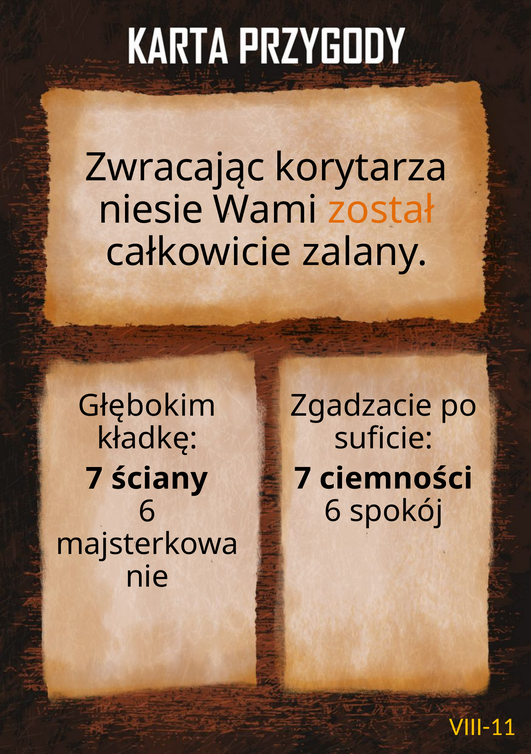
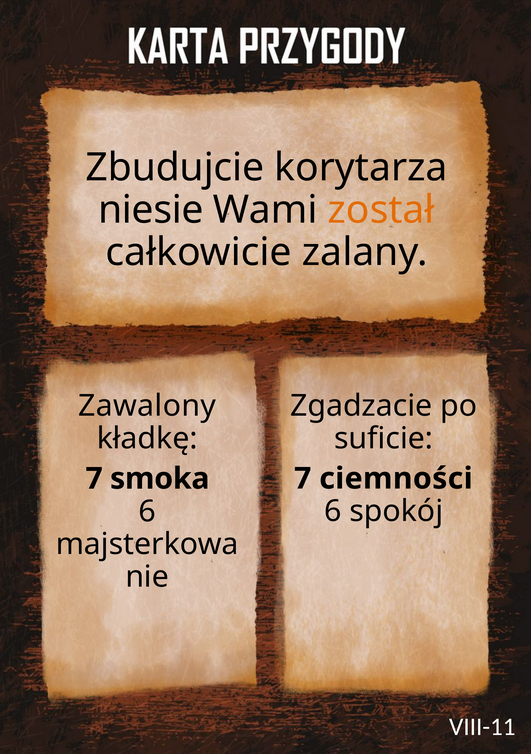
Zwracając: Zwracając -> Zbudujcie (175, 168)
Głębokim: Głębokim -> Zawalony (147, 406)
ściany: ściany -> smoka (160, 479)
VIII-11 colour: yellow -> white (482, 727)
